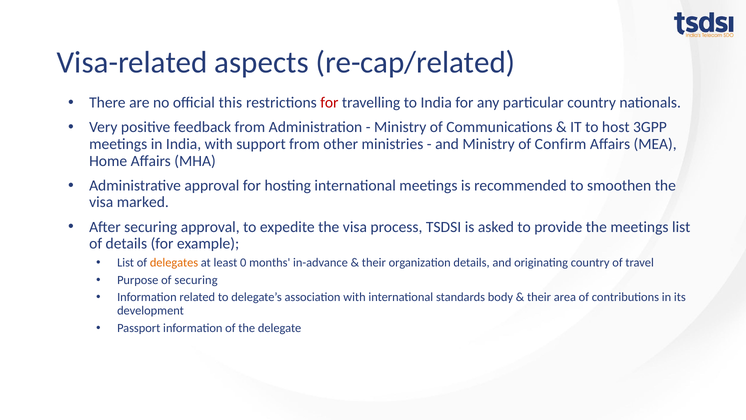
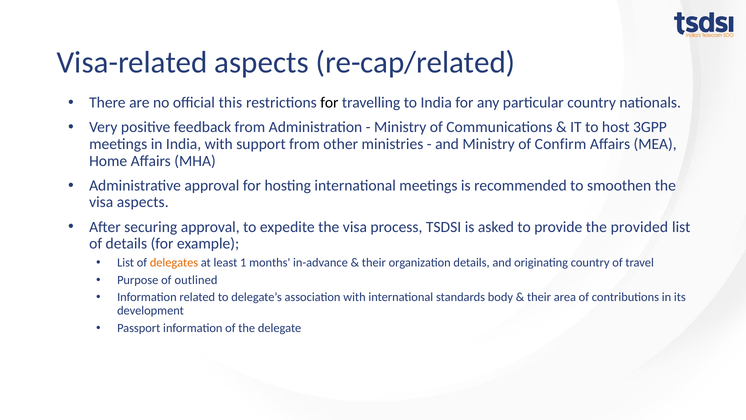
for colour: red -> black (329, 103)
visa marked: marked -> aspects (143, 202)
the meetings: meetings -> provided (639, 227)
0: 0 -> 1 (243, 262)
of securing: securing -> outlined (196, 280)
